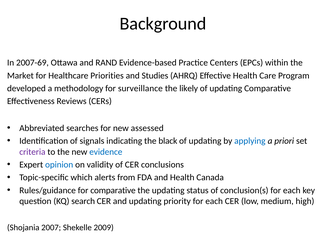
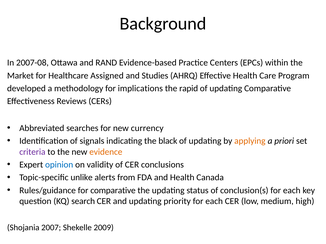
2007-69: 2007-69 -> 2007-08 (32, 63)
Priorities: Priorities -> Assigned (107, 76)
surveillance: surveillance -> implications (140, 89)
likely: likely -> rapid (189, 89)
assessed: assessed -> currency (147, 128)
applying colour: blue -> orange (250, 141)
evidence colour: blue -> orange (106, 152)
which: which -> unlike (82, 178)
